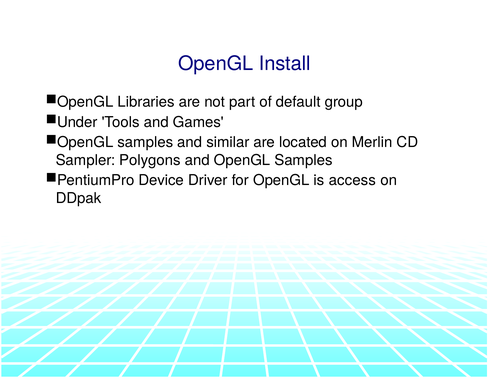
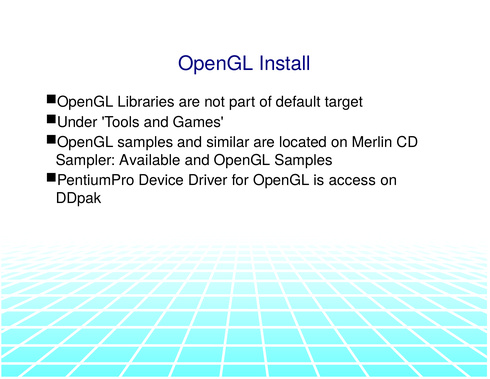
group: group -> target (344, 102)
Polygons: Polygons -> Available (150, 160)
